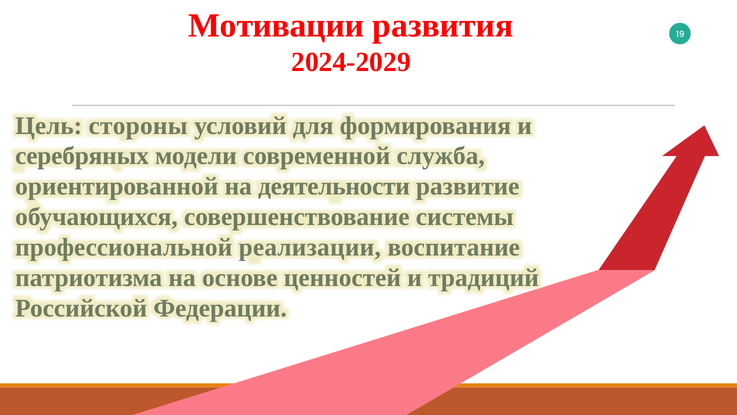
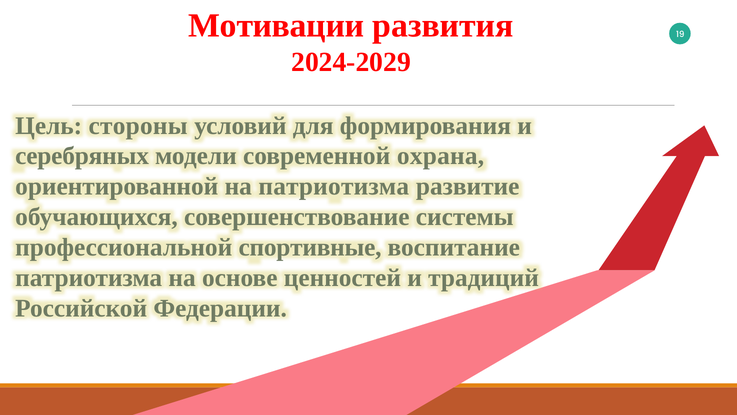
служба: служба -> охрана (441, 156)
на деятельности: деятельности -> патриотизма (334, 186)
реализации: реализации -> спортивные (310, 247)
